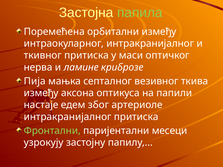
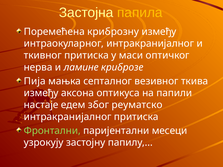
папила colour: light green -> yellow (140, 13)
орбитални: орбитални -> криброзну (113, 32)
артериоле: артериоле -> реуматско (137, 105)
